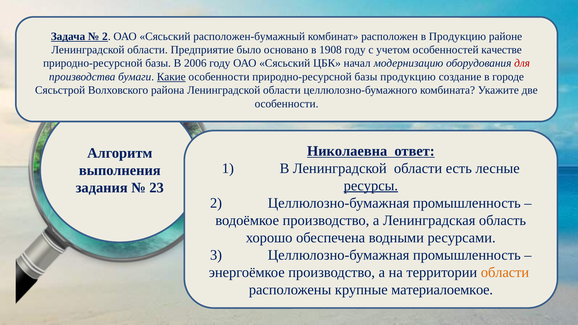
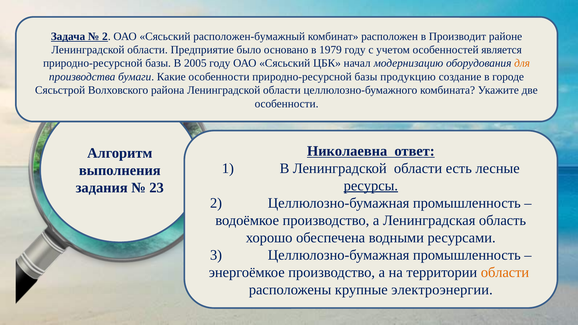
в Продукцию: Продукцию -> Производит (457, 36)
1908: 1908 -> 1979 (330, 50)
качестве: качестве -> является (502, 50)
2006: 2006 -> 2005 (195, 63)
для colour: red -> orange (522, 63)
Какие underline: present -> none (171, 77)
материалоемкое: материалоемкое -> электроэнергии (442, 290)
